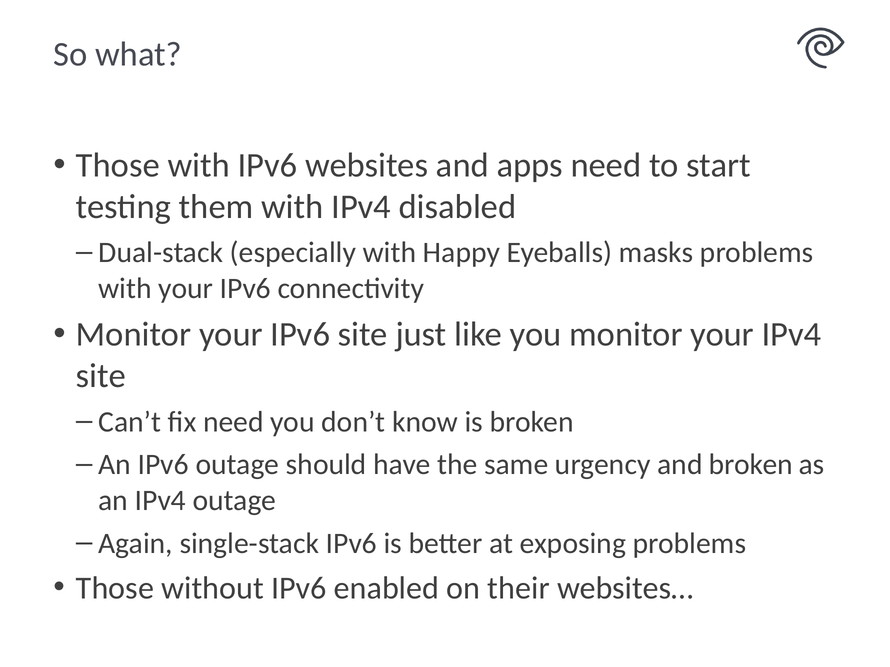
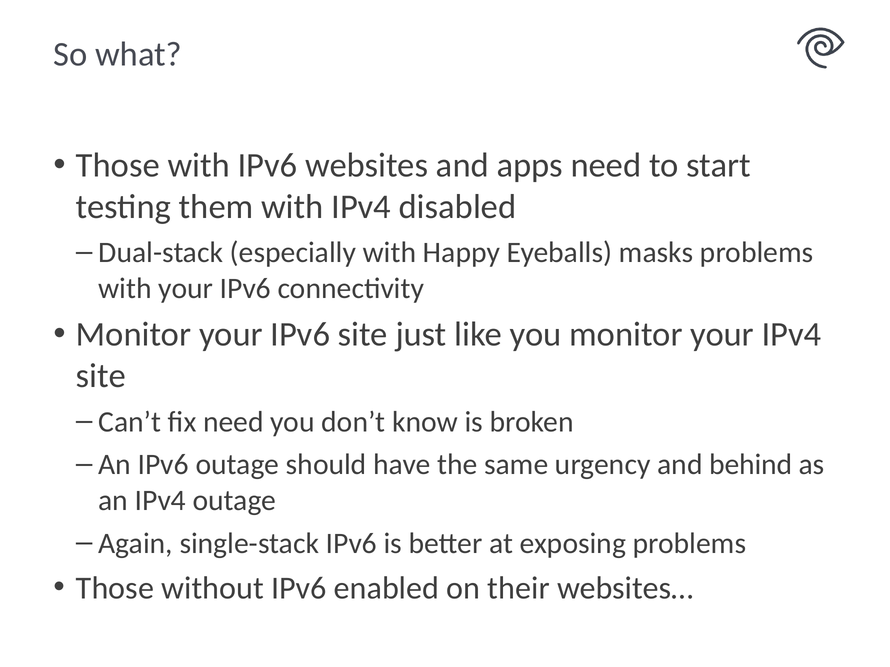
and broken: broken -> behind (751, 465)
